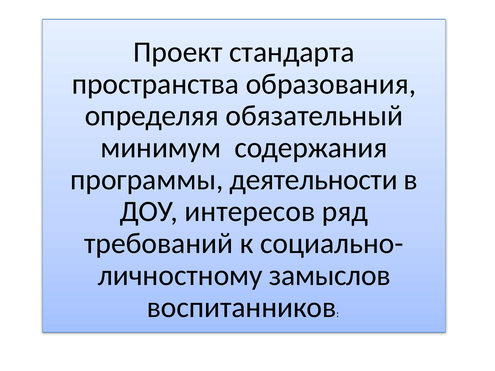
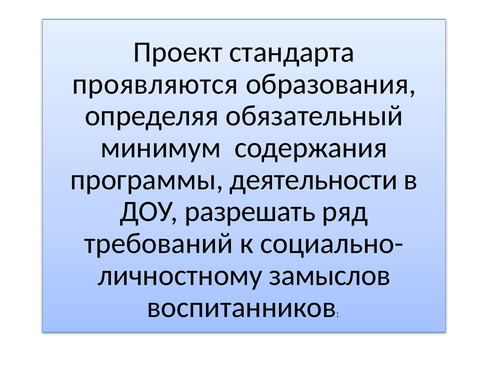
пространства: пространства -> проявляются (155, 84)
интересов: интересов -> разрешать (250, 212)
